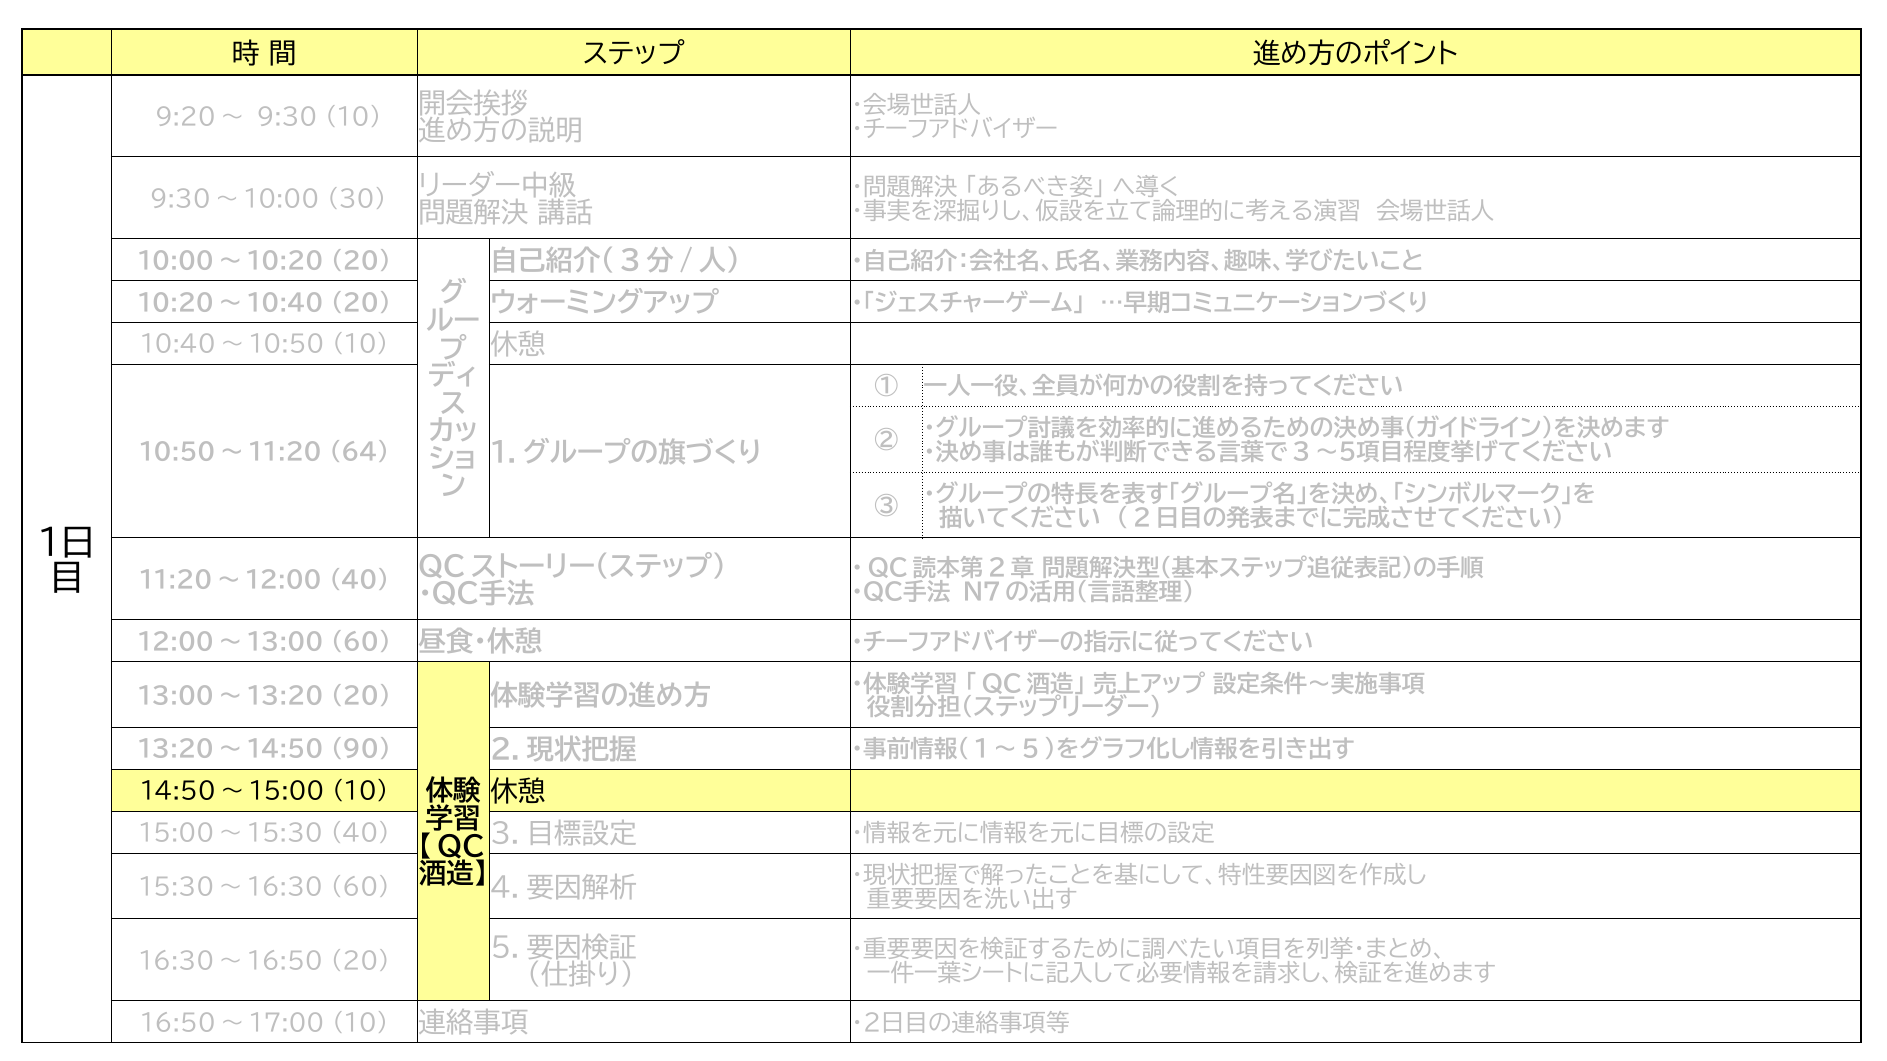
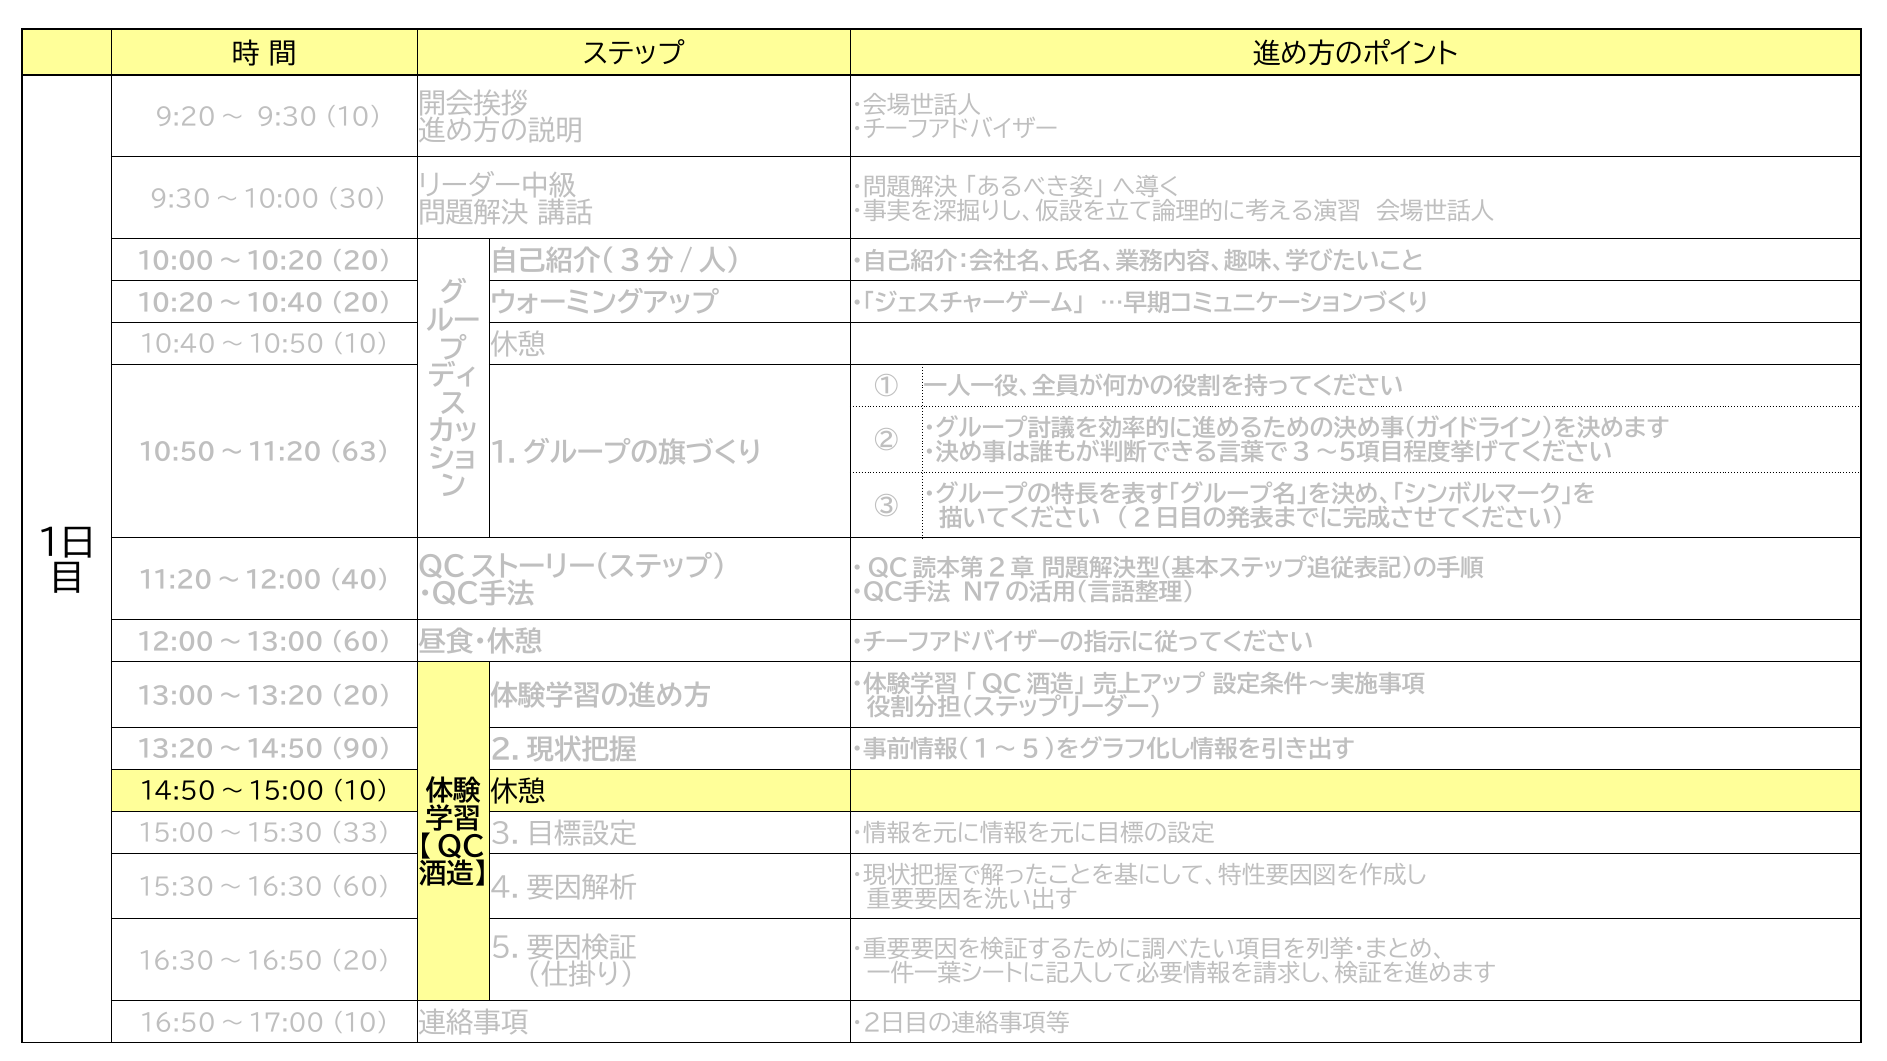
64: 64 -> 63 (359, 453)
15:00～15:30 40: 40 -> 33 (360, 834)
